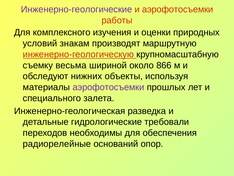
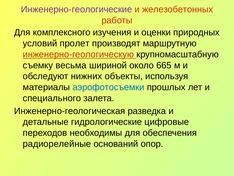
и аэрофотосъемки: аэрофотосъемки -> железобетонных (178, 9)
знакам: знакам -> пролет (75, 43)
866: 866 -> 665 (164, 65)
аэрофотосъемки colour: purple -> blue (108, 87)
требовали: требовали -> цифровые (167, 122)
